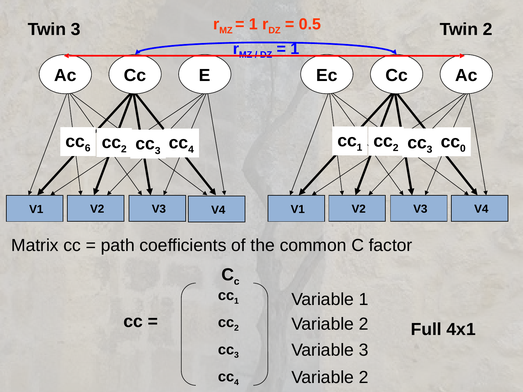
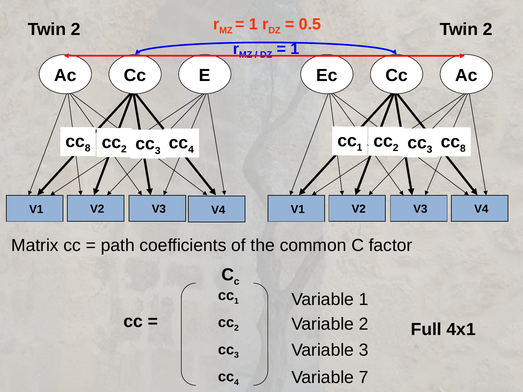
3: 3 -> 2 (76, 30)
3 cc 0: 0 -> 8 (463, 148)
6: 6 -> 8 (88, 148)
2: 2 -> 7 (364, 378)
